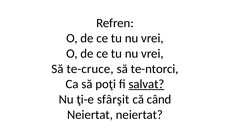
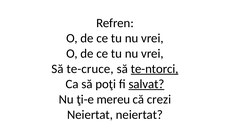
te-ntorci underline: none -> present (155, 69)
sfârşit: sfârşit -> mereu (113, 100)
când: când -> crezi (159, 100)
